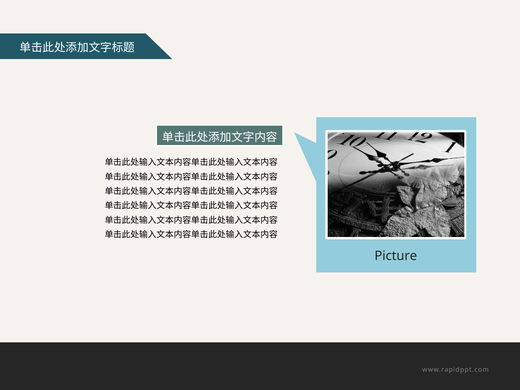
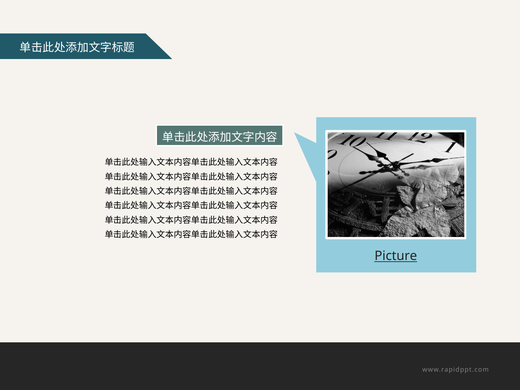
Picture underline: none -> present (396, 256)
